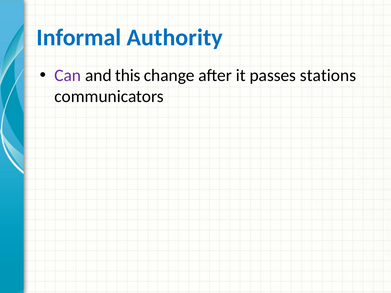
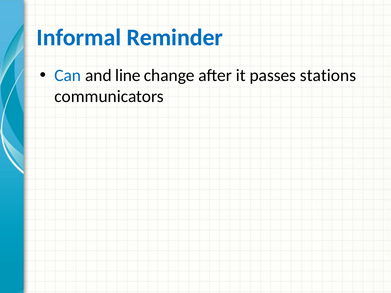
Authority: Authority -> Reminder (175, 38)
Can colour: purple -> blue (68, 76)
this: this -> line (128, 76)
